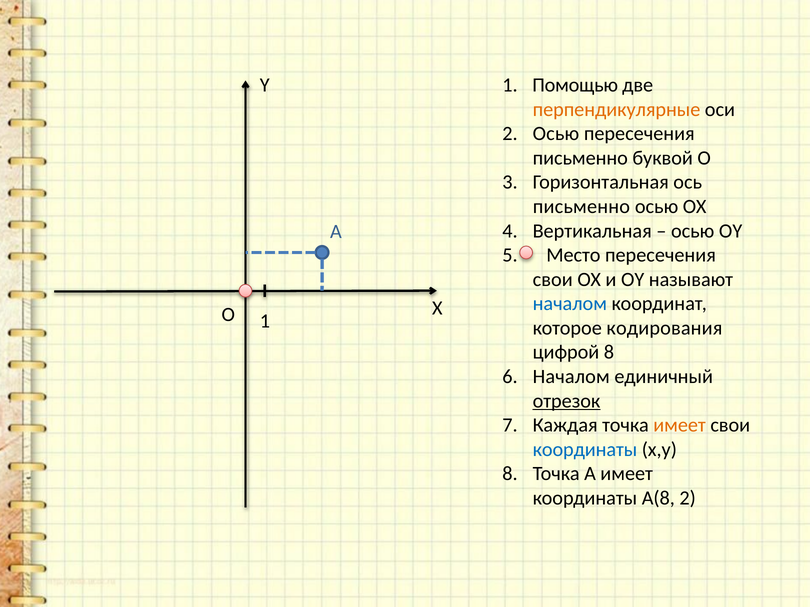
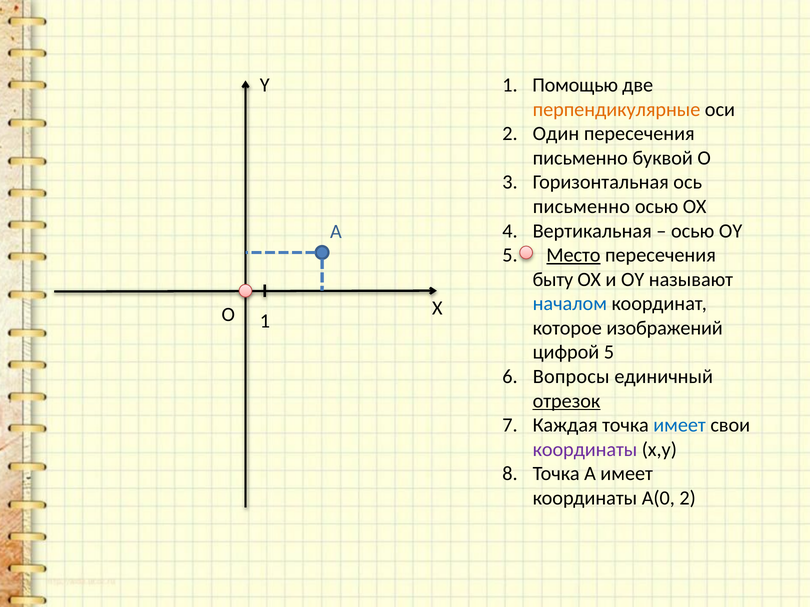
2 Осью: Осью -> Один (556, 134)
Место underline: none -> present (573, 255)
свои: свои -> быту (553, 280)
кодирования: кодирования -> изображений (665, 328)
цифрой 8: 8 -> 5 (609, 353)
Началом: Началом -> Вопросы (571, 377)
имеет colour: orange -> blue (680, 425)
координаты colour: blue -> purple (585, 450)
А(8: А(8 -> А(0 (658, 498)
